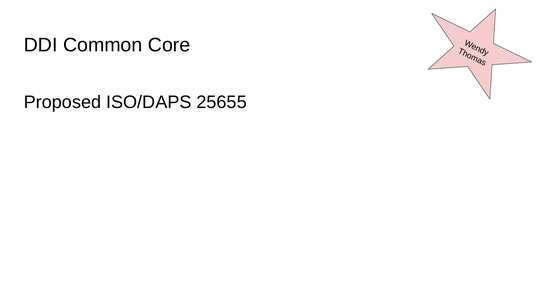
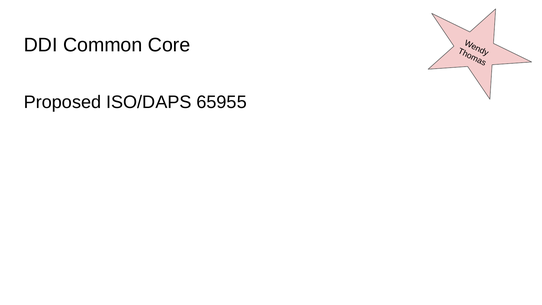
25655: 25655 -> 65955 (222, 102)
